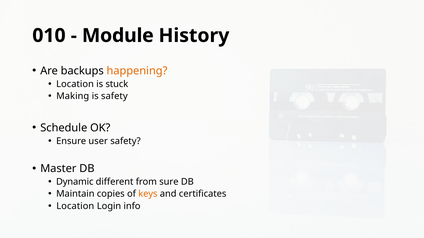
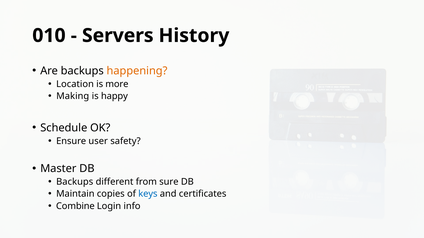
Module: Module -> Servers (118, 36)
stuck: stuck -> more (117, 84)
is safety: safety -> happy (114, 96)
Dynamic: Dynamic -> Backups (75, 182)
keys colour: orange -> blue (148, 194)
Location: Location -> Combine (75, 206)
